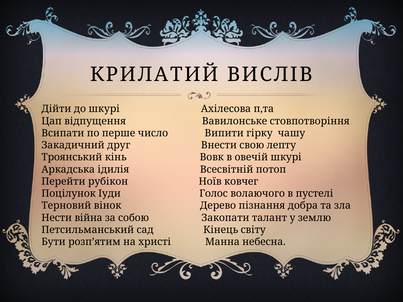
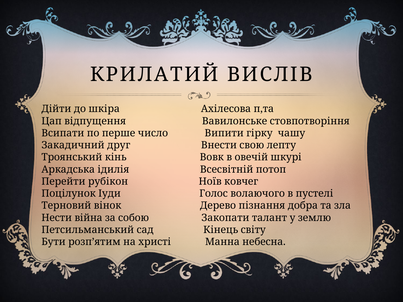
до шкурі: шкурі -> шкіра (104, 109)
